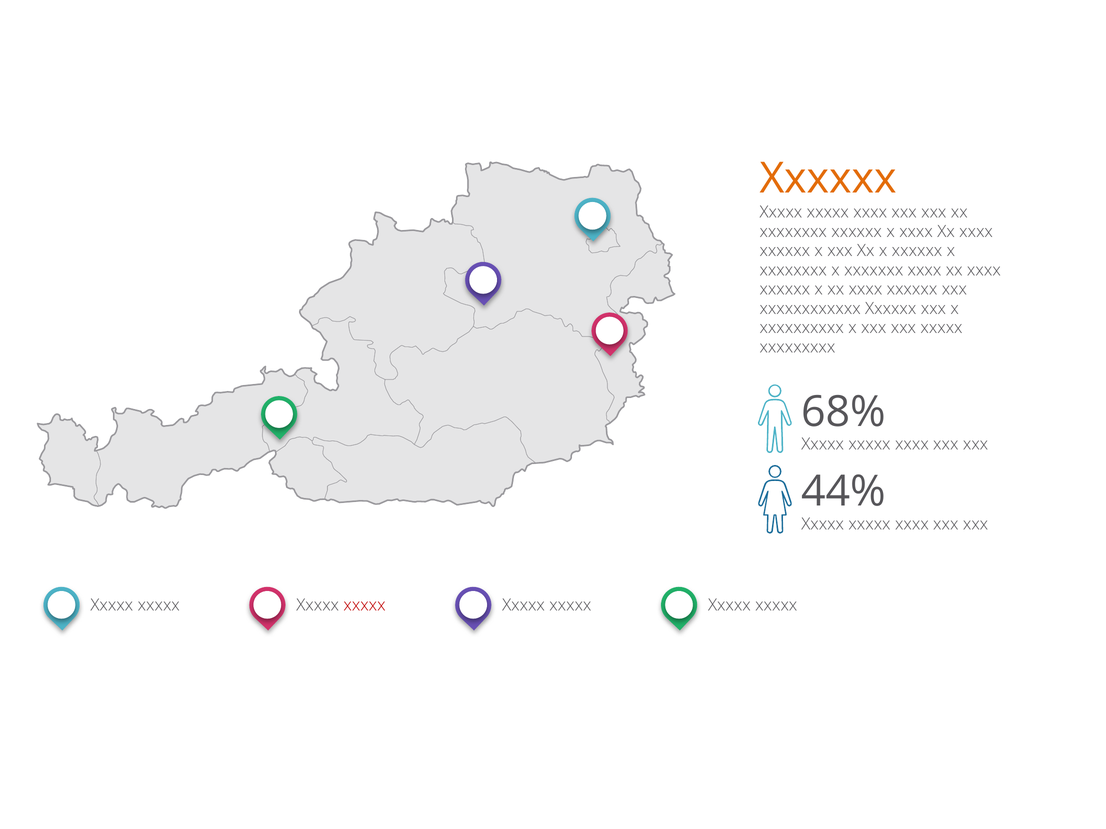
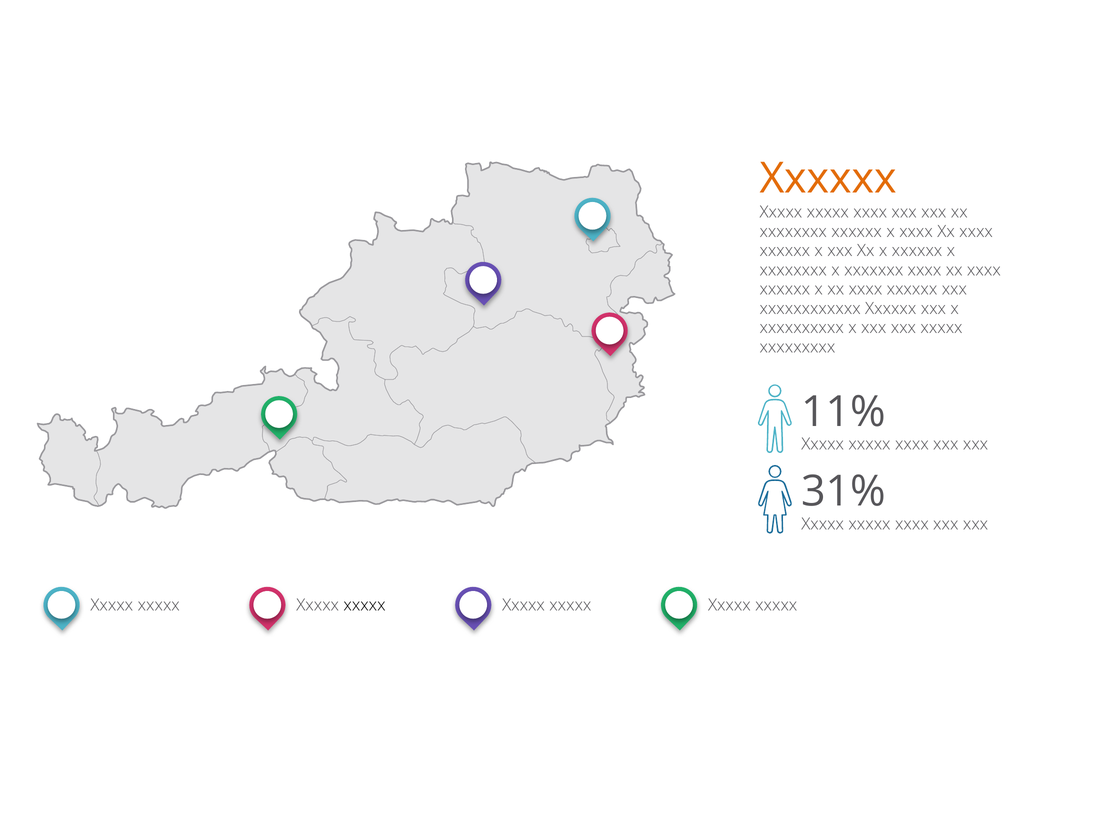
68%: 68% -> 11% (844, 412)
44%: 44% -> 31% (844, 492)
xxxxx colour: red -> black (365, 606)
